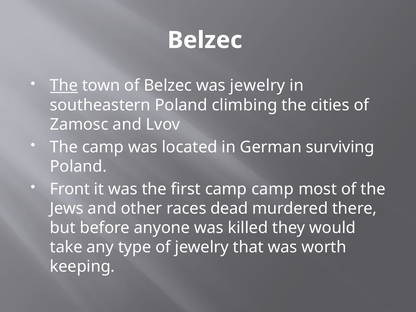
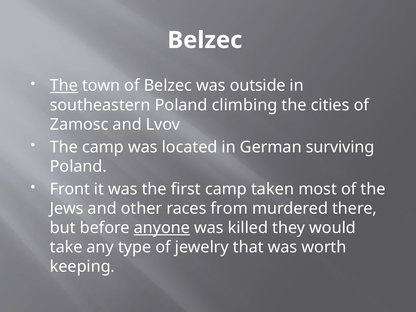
was jewelry: jewelry -> outside (258, 86)
camp camp: camp -> taken (273, 189)
dead: dead -> from (229, 208)
anyone underline: none -> present (162, 228)
